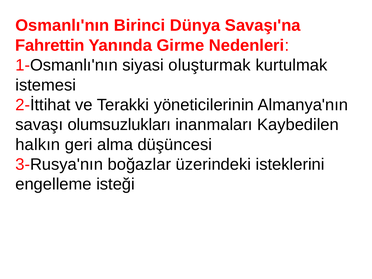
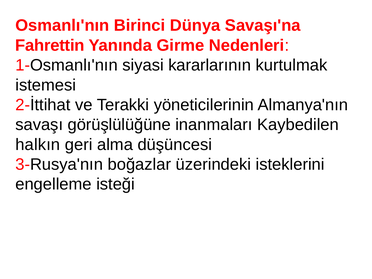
oluşturmak: oluşturmak -> kararlarının (210, 65)
olumsuzlukları: olumsuzlukları -> görüşlülüğüne (119, 125)
